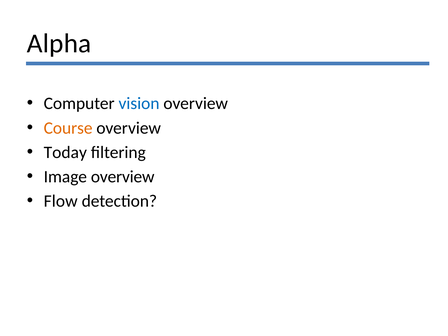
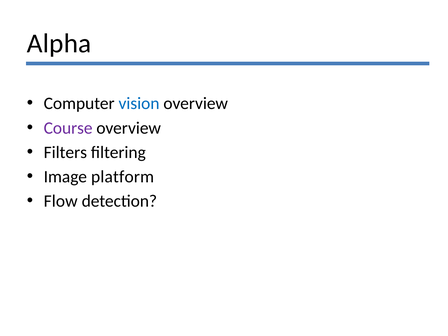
Course colour: orange -> purple (68, 128)
Today: Today -> Filters (65, 152)
Image overview: overview -> platform (123, 177)
